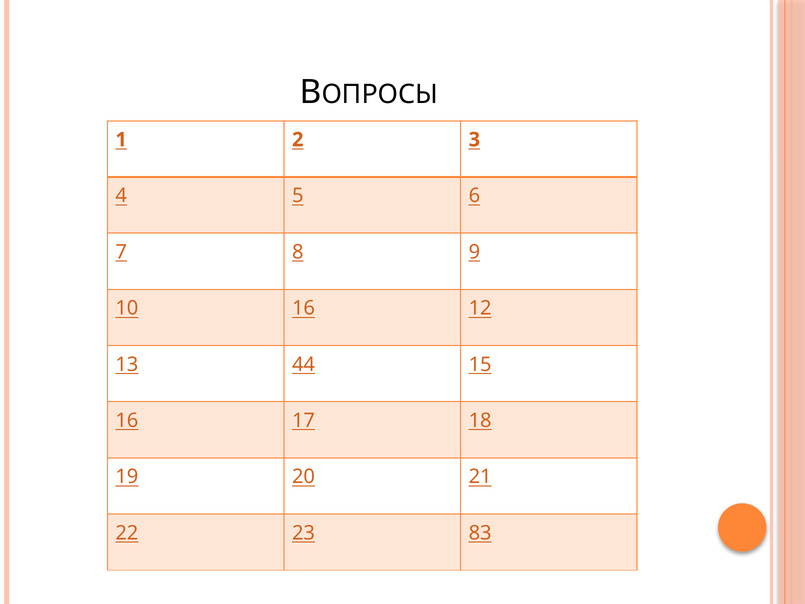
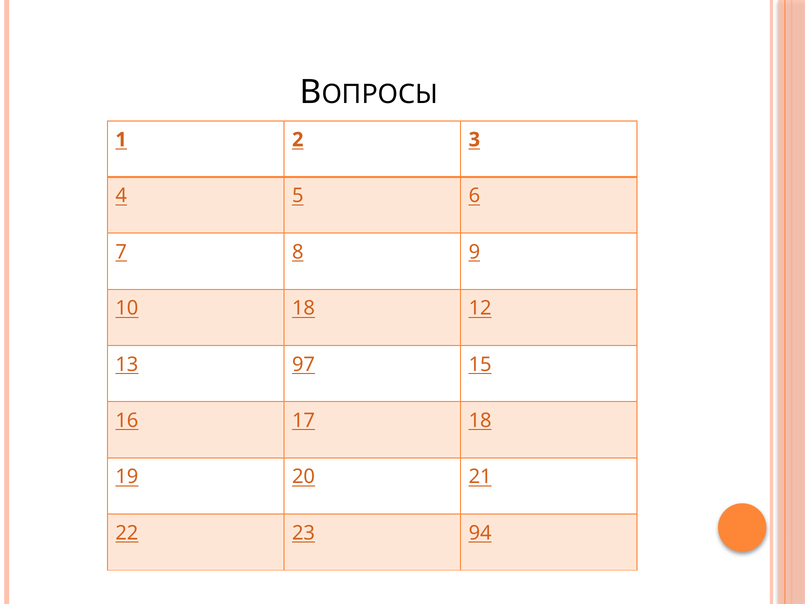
10 16: 16 -> 18 (304, 308)
44: 44 -> 97 (304, 364)
83: 83 -> 94 (480, 533)
